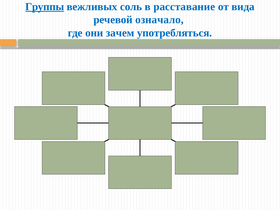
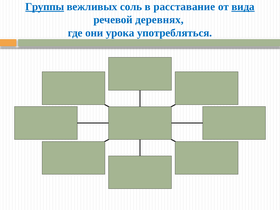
вида underline: none -> present (243, 7)
означало: означало -> деревнях (159, 20)
зачем: зачем -> урока (120, 33)
